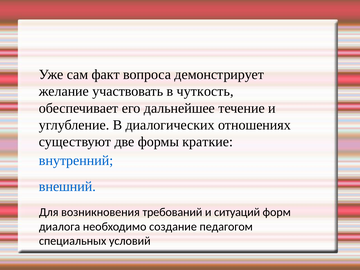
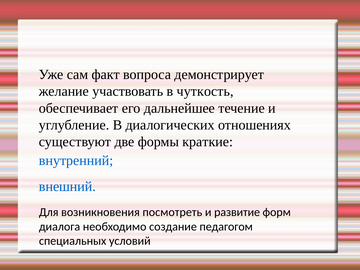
требований: требований -> посмотреть (172, 212)
ситуаций: ситуаций -> развитие (237, 212)
